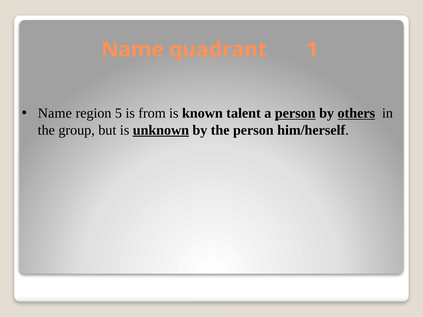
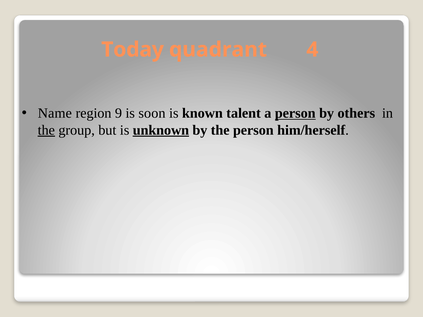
Name: Name -> Today (133, 50)
1: 1 -> 4 (312, 50)
5: 5 -> 9 (118, 113)
from: from -> soon (152, 113)
others underline: present -> none (356, 113)
the underline: none -> present (46, 130)
